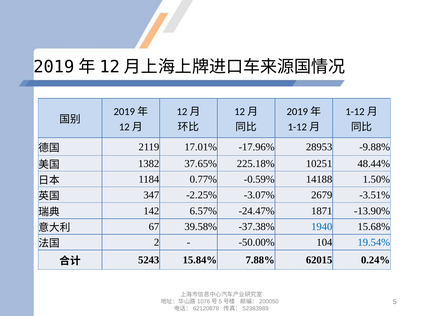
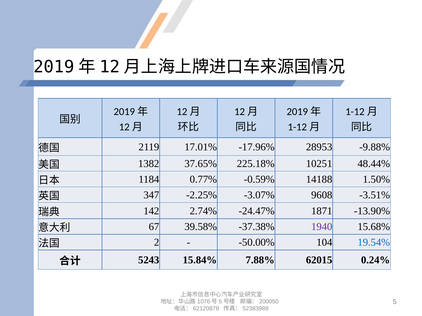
2679: 2679 -> 9608 (322, 195)
6.57%: 6.57% -> 2.74% (203, 211)
1940 colour: blue -> purple (322, 227)
